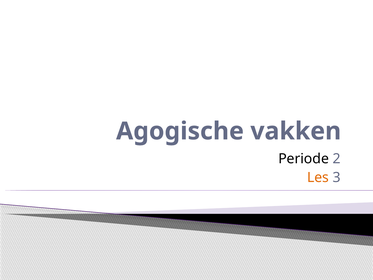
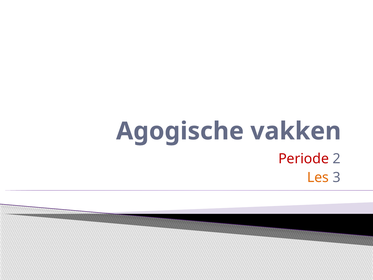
Periode colour: black -> red (304, 159)
